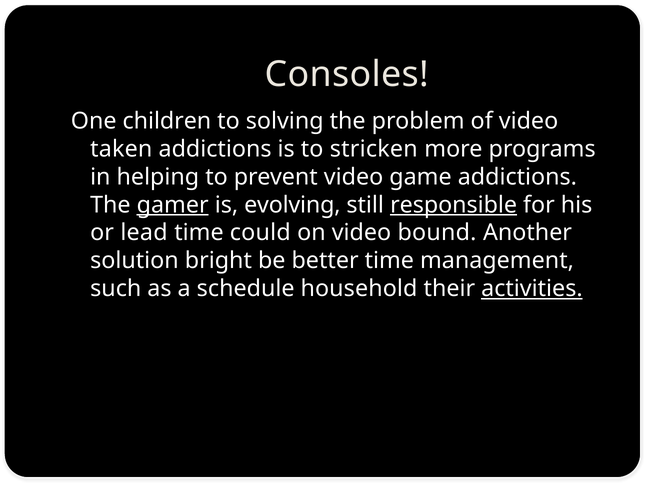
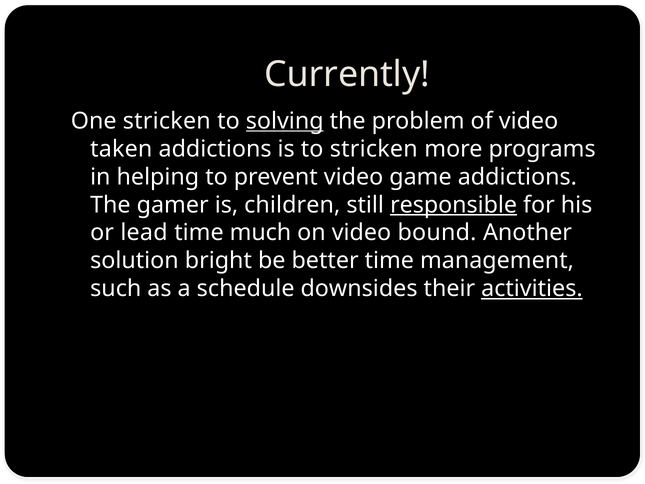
Consoles: Consoles -> Currently (347, 75)
One children: children -> stricken (167, 121)
solving underline: none -> present (285, 121)
gamer underline: present -> none (173, 205)
evolving: evolving -> children (292, 205)
could: could -> much (260, 233)
household: household -> downsides (359, 289)
